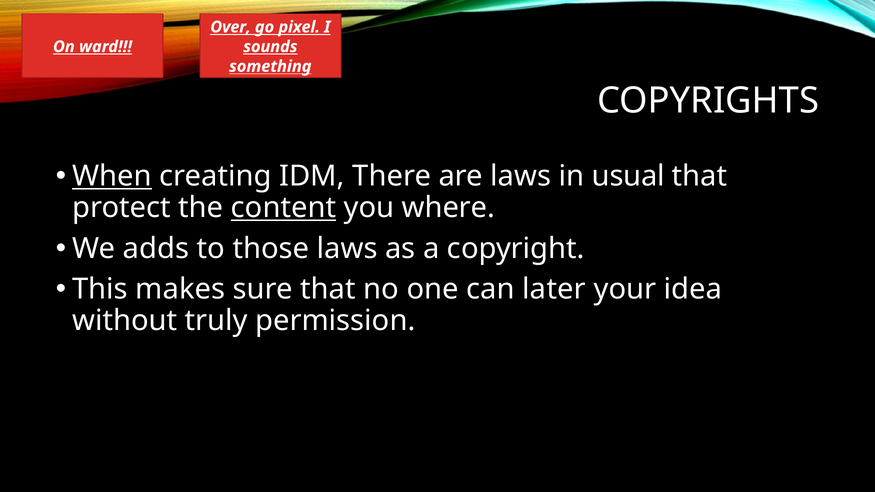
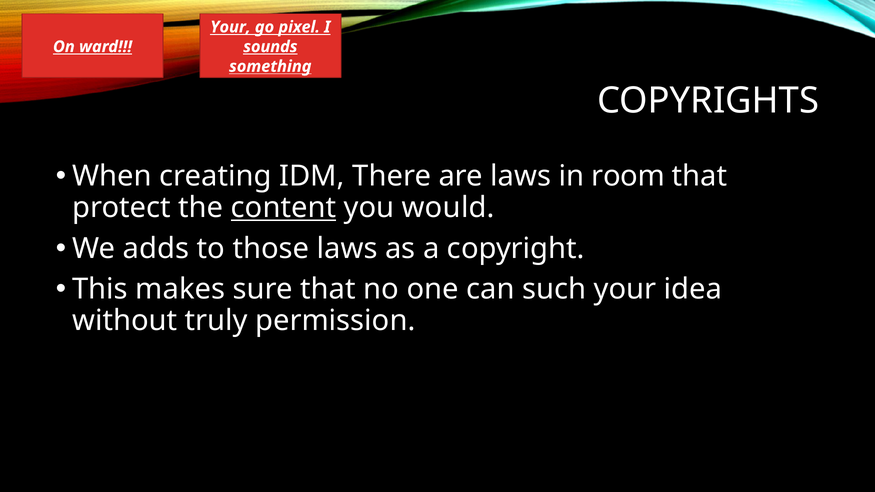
Over: Over -> Your (230, 27)
When underline: present -> none (112, 176)
usual: usual -> room (628, 176)
where: where -> would (448, 208)
later: later -> such (554, 289)
